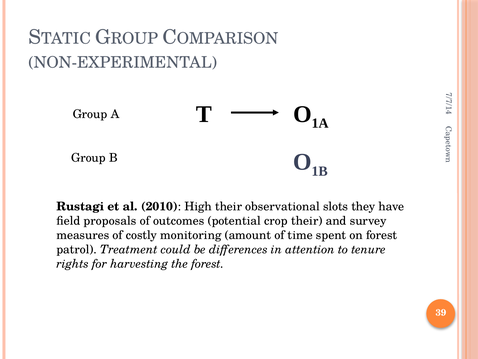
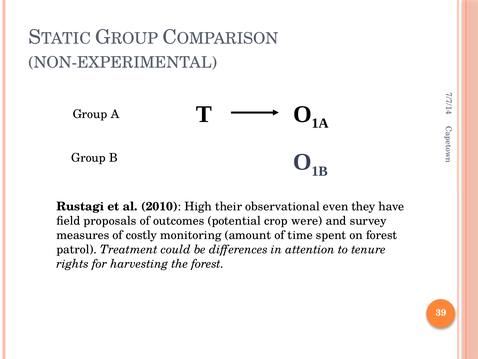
slots: slots -> even (336, 206)
crop their: their -> were (307, 221)
